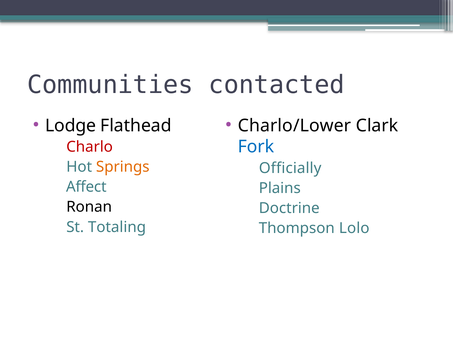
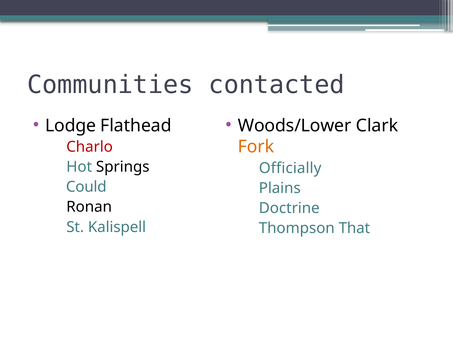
Charlo/Lower: Charlo/Lower -> Woods/Lower (295, 125)
Fork colour: blue -> orange (256, 147)
Springs colour: orange -> black (123, 167)
Affect: Affect -> Could (86, 187)
Totaling: Totaling -> Kalispell (117, 227)
Lolo: Lolo -> That (354, 228)
